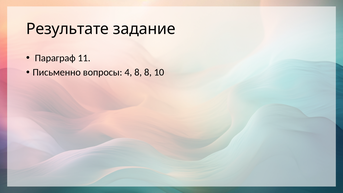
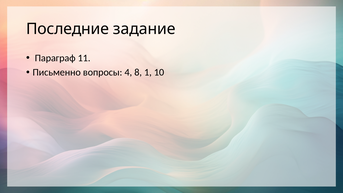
Результате: Результате -> Последние (68, 29)
8 8: 8 -> 1 (148, 72)
